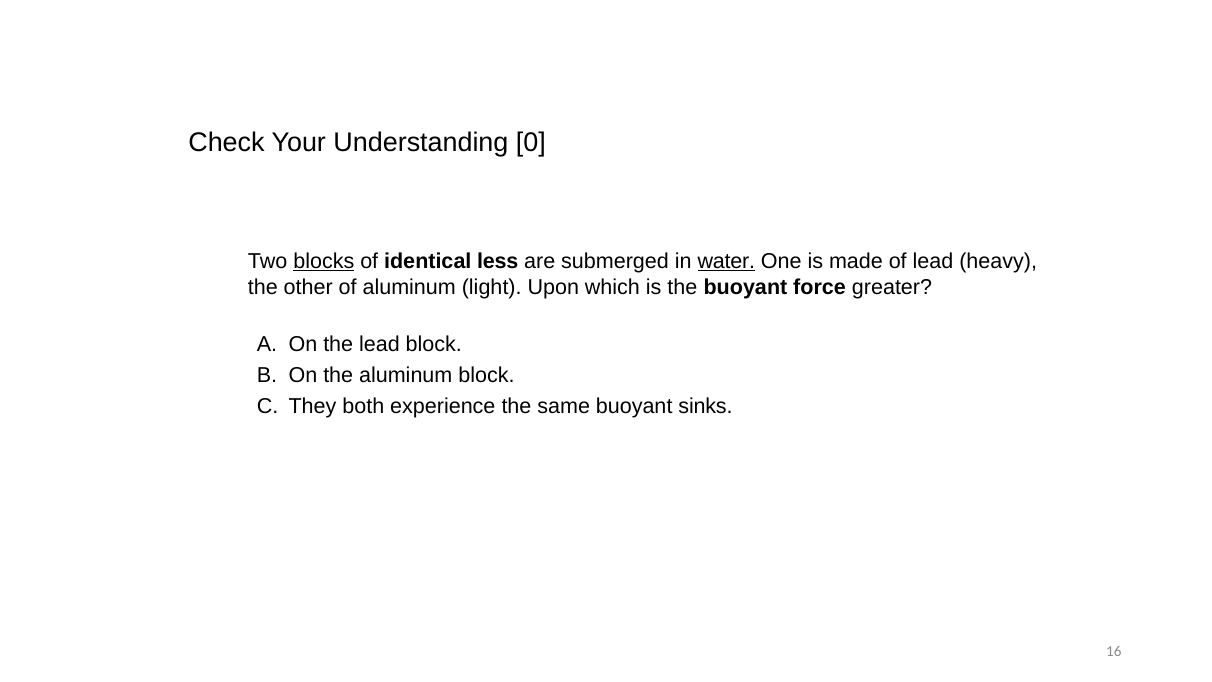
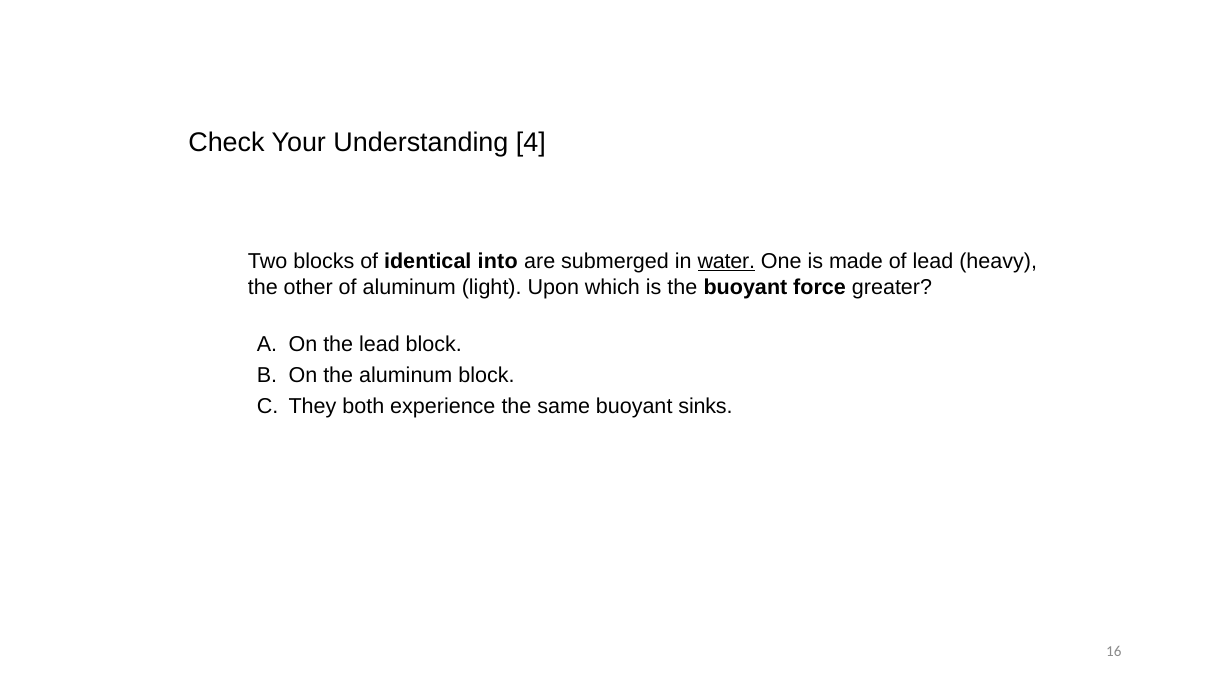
0: 0 -> 4 (531, 142)
blocks underline: present -> none (324, 261)
less: less -> into (498, 261)
